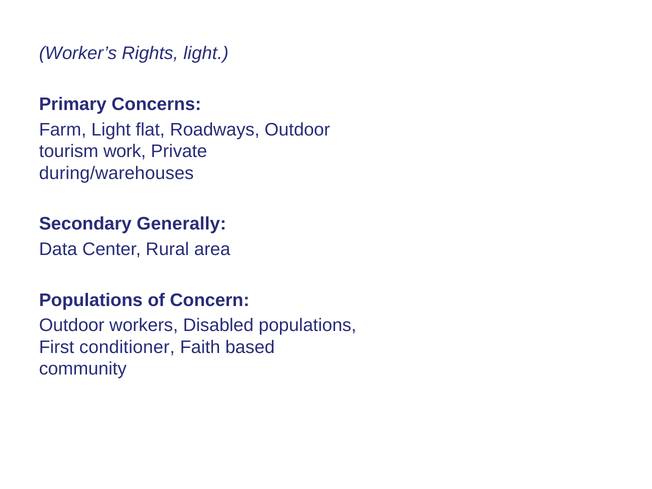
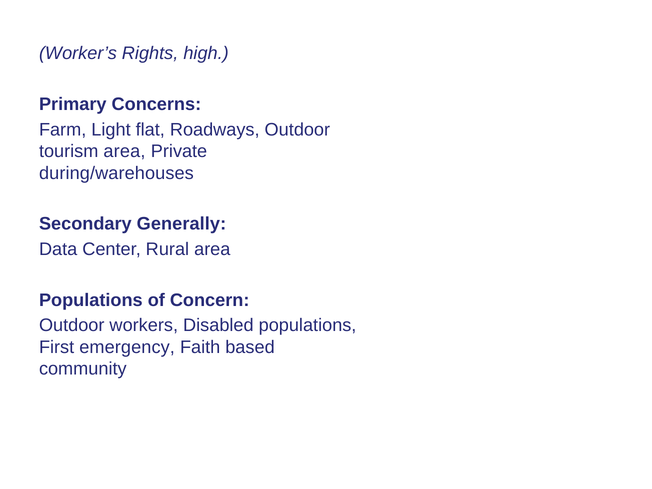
Rights light: light -> high (206, 53)
tourism work: work -> area (124, 151)
conditioner: conditioner -> emergency (127, 347)
